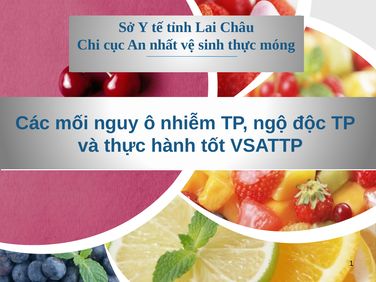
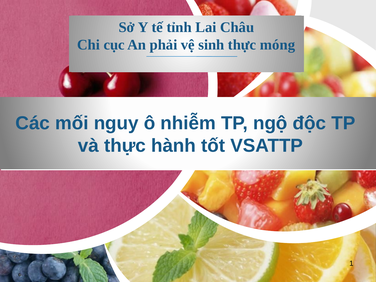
nhất: nhất -> phải (164, 45)
